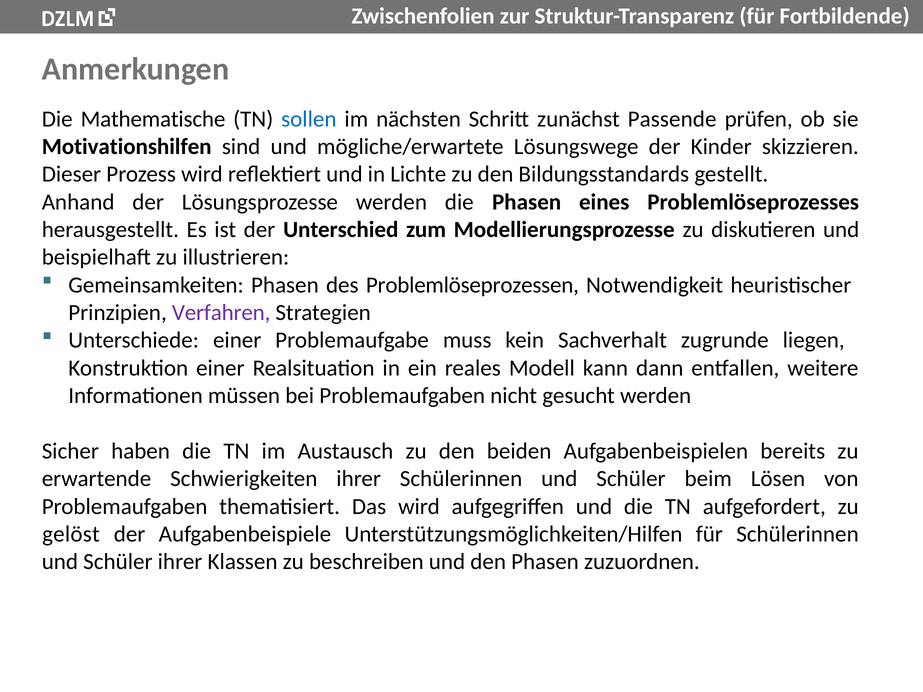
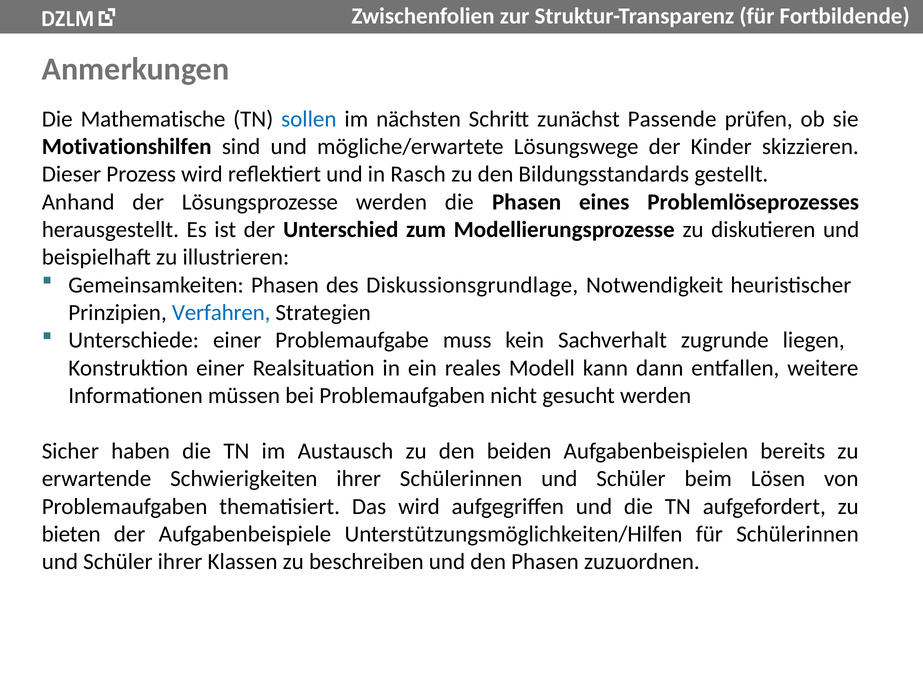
Lichte: Lichte -> Rasch (418, 174)
Problemlöseprozessen: Problemlöseprozessen -> Diskussionsgrundlage (472, 285)
Verfahren colour: purple -> blue (221, 313)
gelöst: gelöst -> bieten (71, 534)
